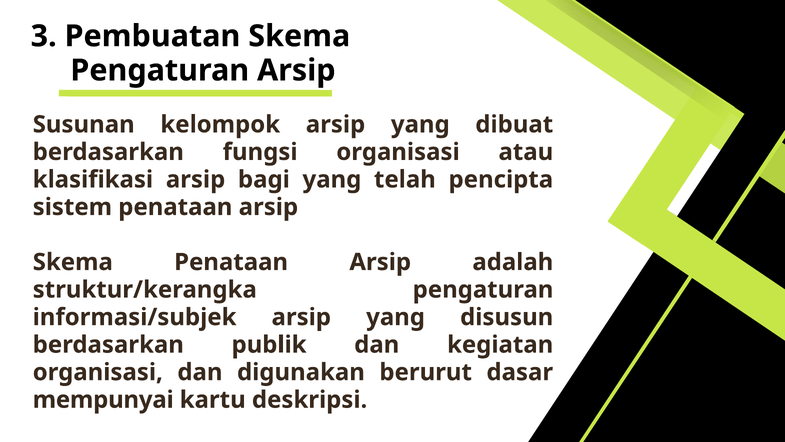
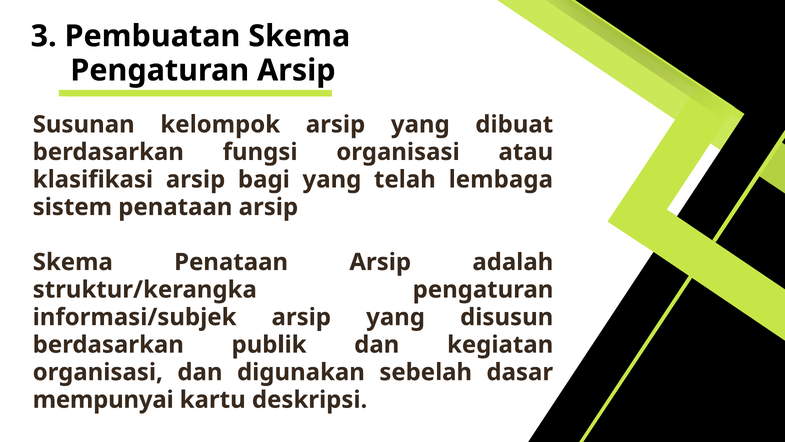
pencipta: pencipta -> lembaga (501, 179)
berurut: berurut -> sebelah (426, 372)
